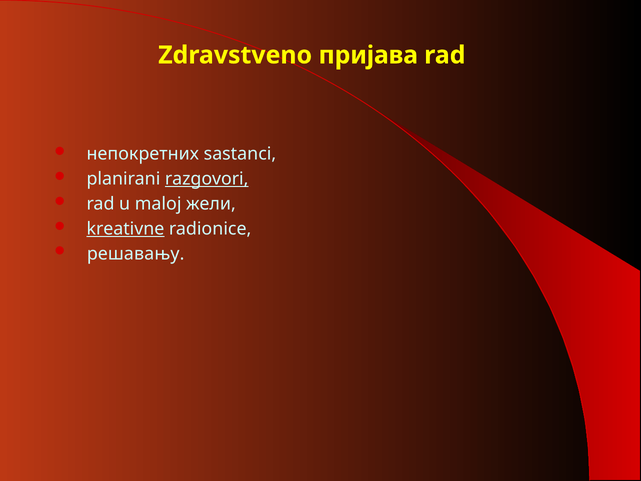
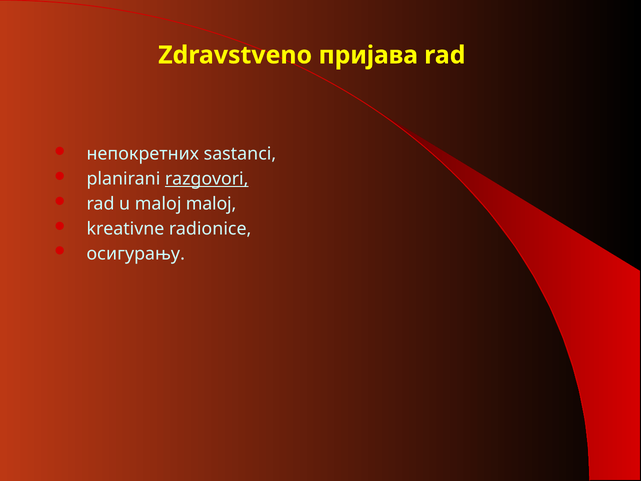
maloj жели: жели -> maloj (211, 204)
kreativne underline: present -> none (125, 229)
решавању: решавању -> осигурању (136, 254)
